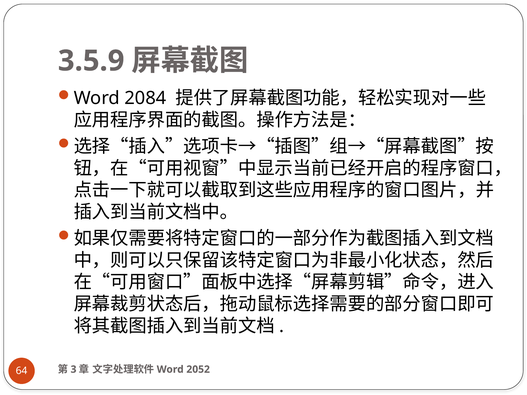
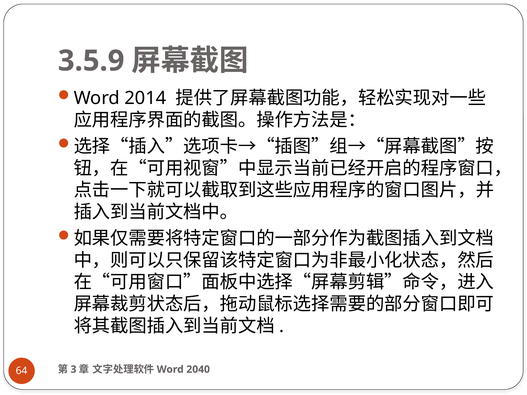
2084: 2084 -> 2014 (145, 98)
2052: 2052 -> 2040 (198, 370)
